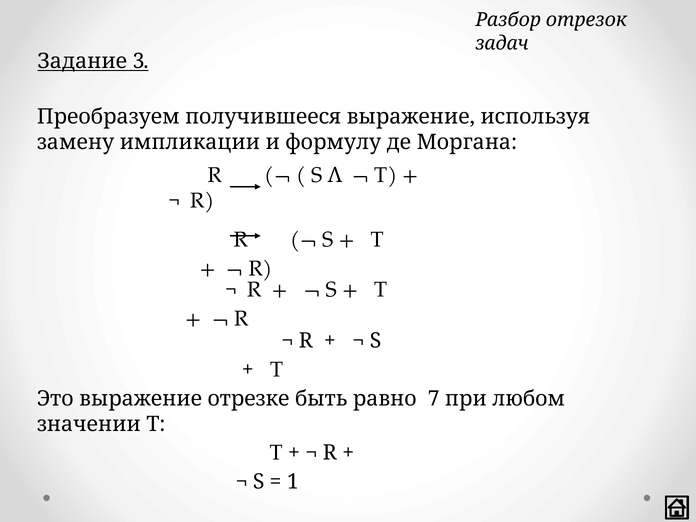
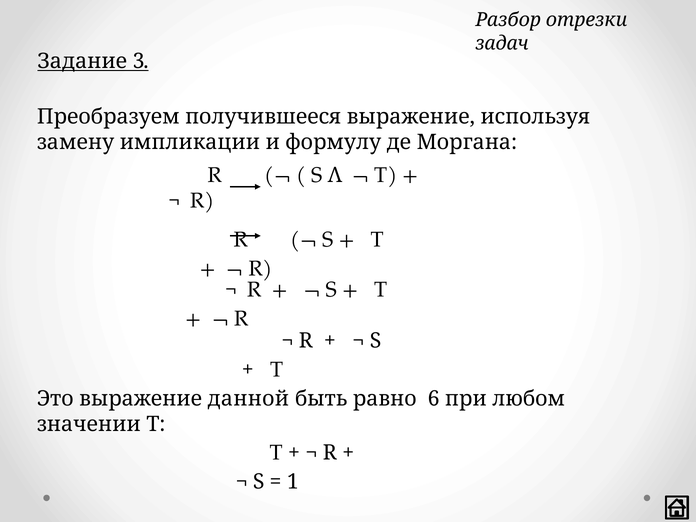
отрезок: отрезок -> отрезки (587, 20)
отрезке: отрезке -> данной (248, 399)
7: 7 -> 6 (434, 399)
